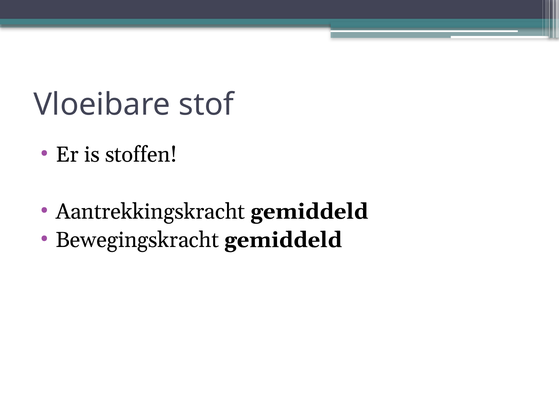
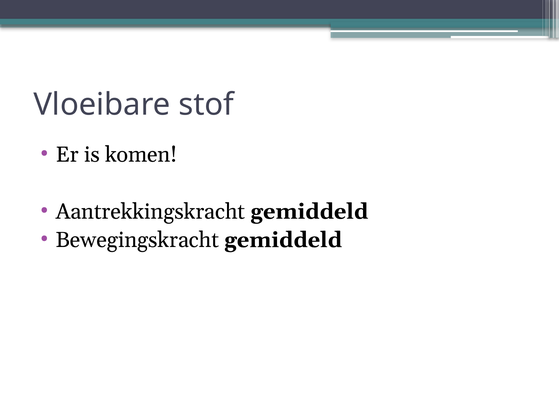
stoffen: stoffen -> komen (141, 155)
